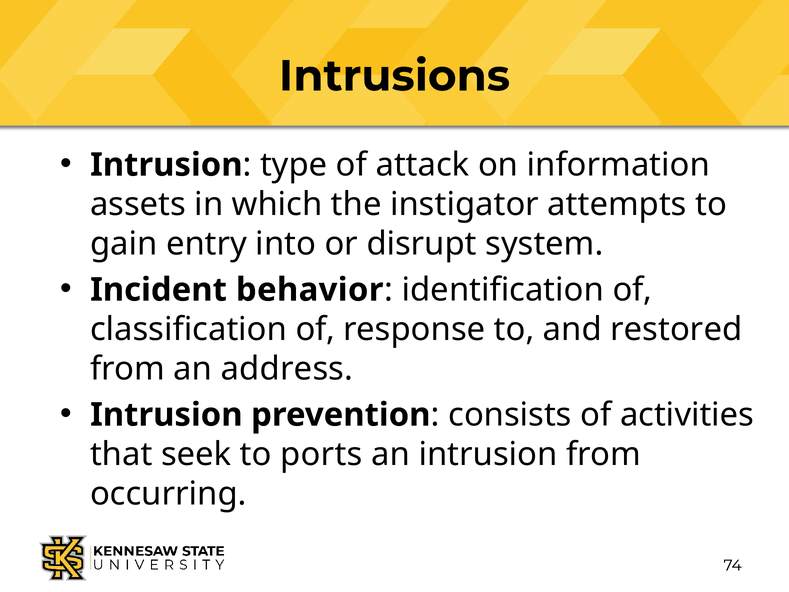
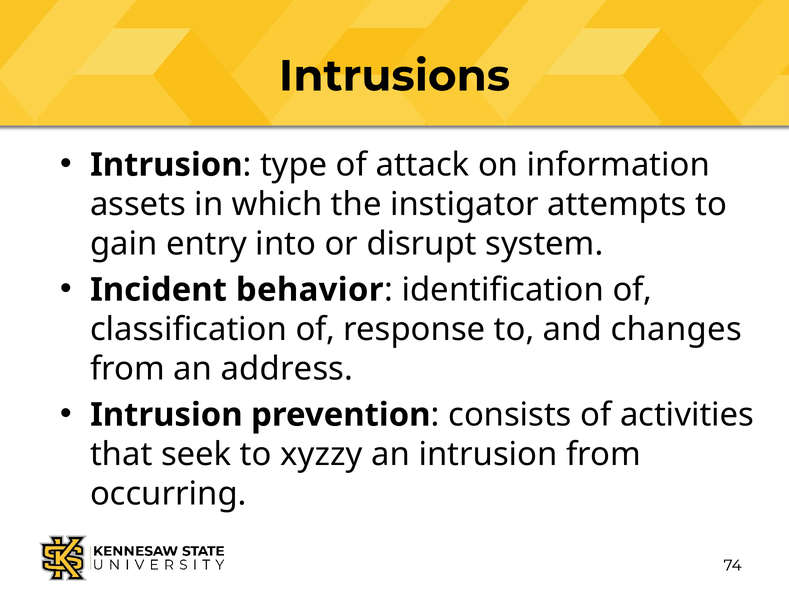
restored: restored -> changes (676, 329)
ports: ports -> xyzzy (321, 454)
